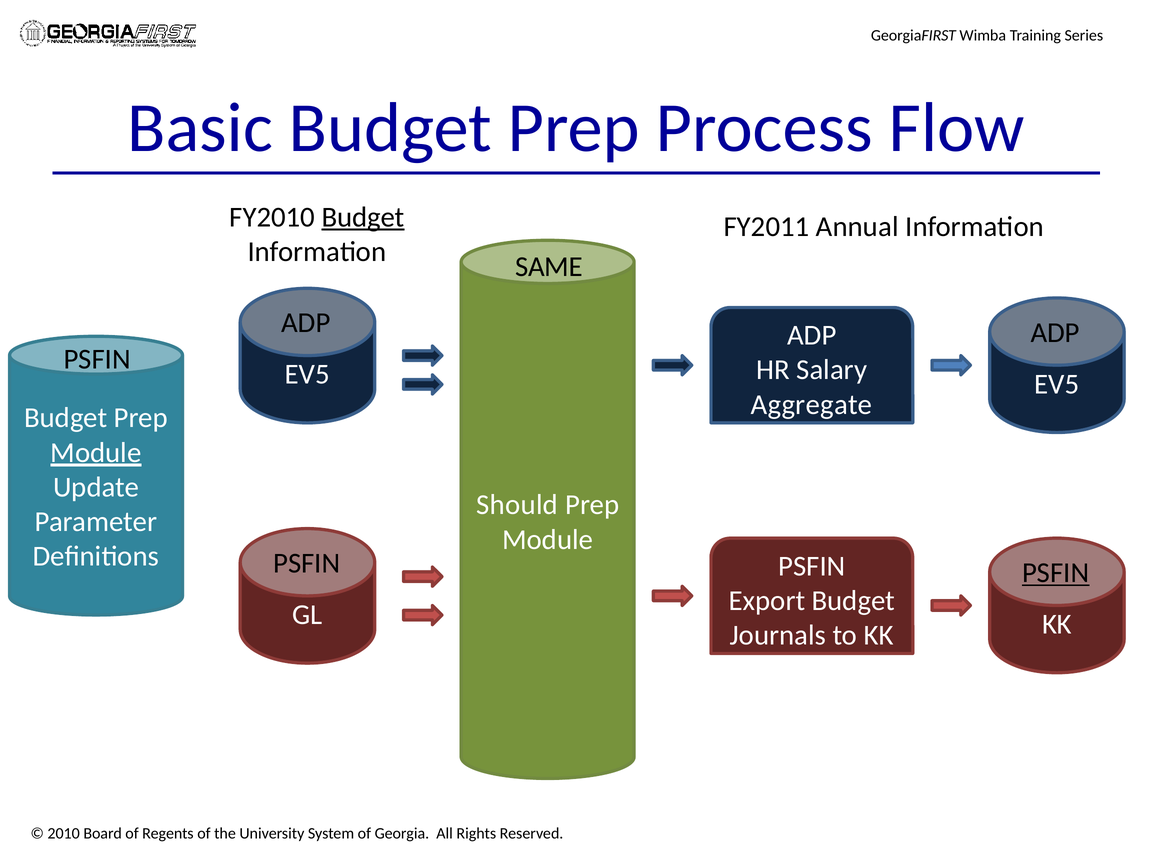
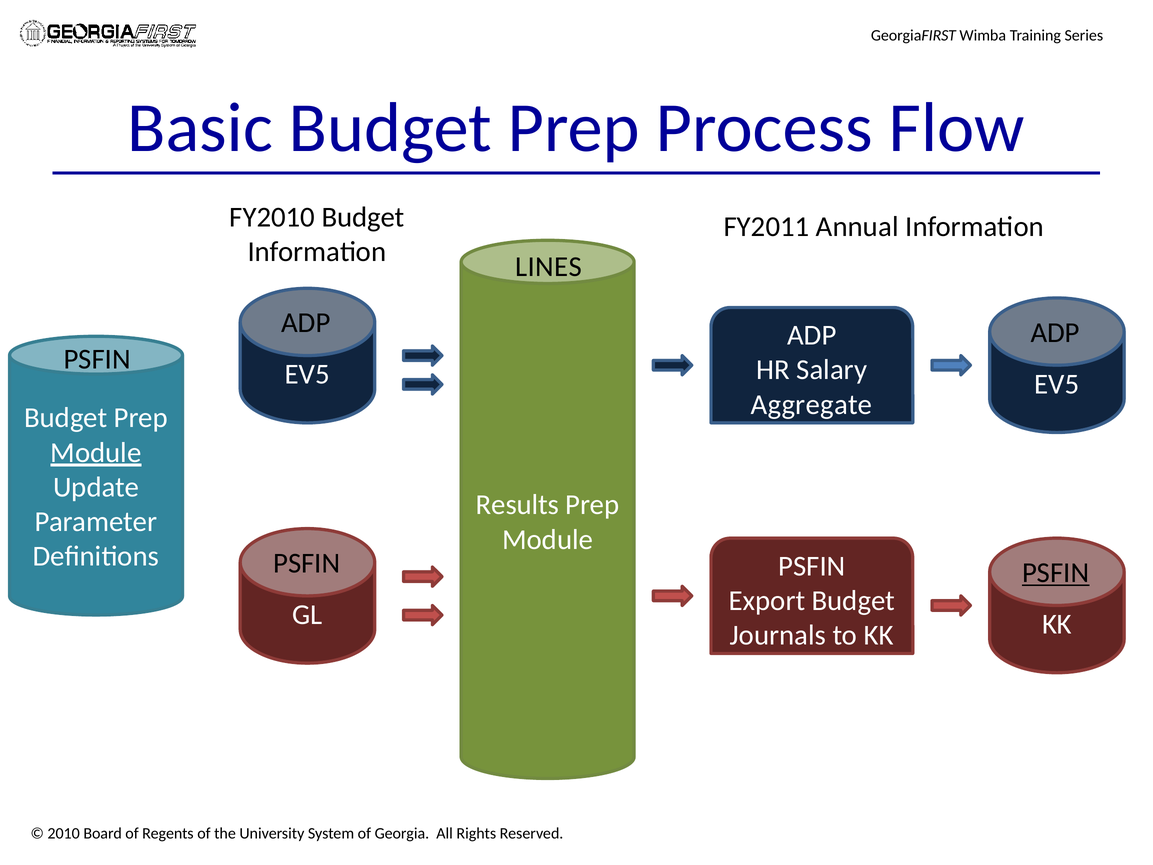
Budget underline: present -> none (363, 217)
SAME: SAME -> LINES (549, 267)
Should: Should -> Results (517, 505)
